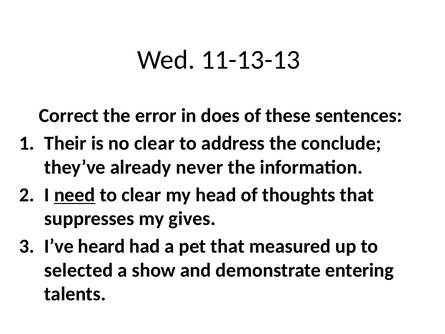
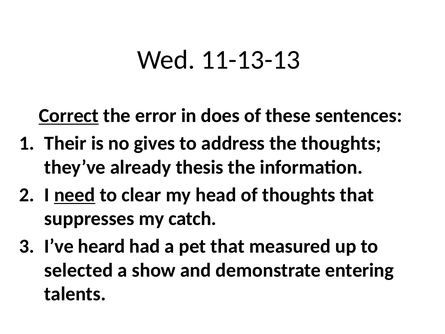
Correct underline: none -> present (69, 116)
no clear: clear -> gives (155, 143)
the conclude: conclude -> thoughts (341, 143)
never: never -> thesis (200, 167)
gives: gives -> catch (192, 219)
